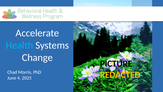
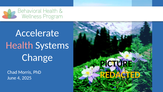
Health colour: light blue -> pink (19, 45)
